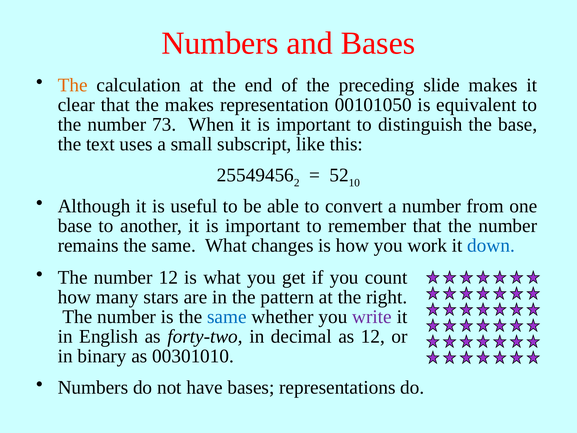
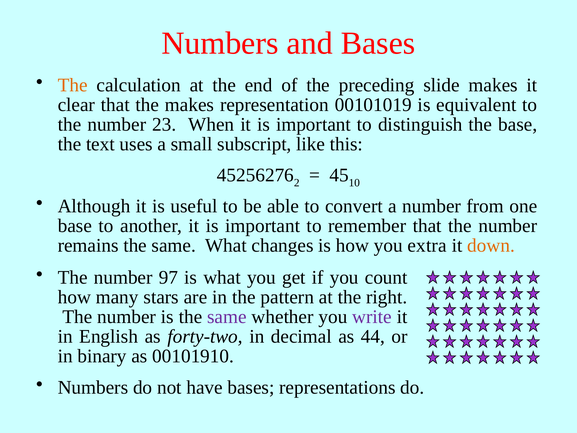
00101050: 00101050 -> 00101019 (373, 105)
73: 73 -> 23 (164, 124)
25549456: 25549456 -> 45256276 (255, 175)
52: 52 -> 45 (339, 175)
work: work -> extra (427, 245)
down colour: blue -> orange (491, 245)
number 12: 12 -> 97 (168, 277)
same colour: blue -> purple (227, 317)
as 12: 12 -> 44 (373, 336)
00301010: 00301010 -> 00101910 (193, 356)
